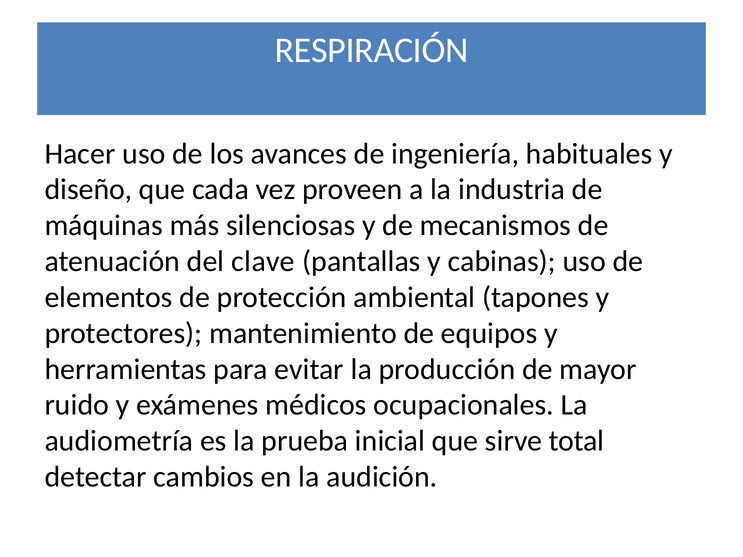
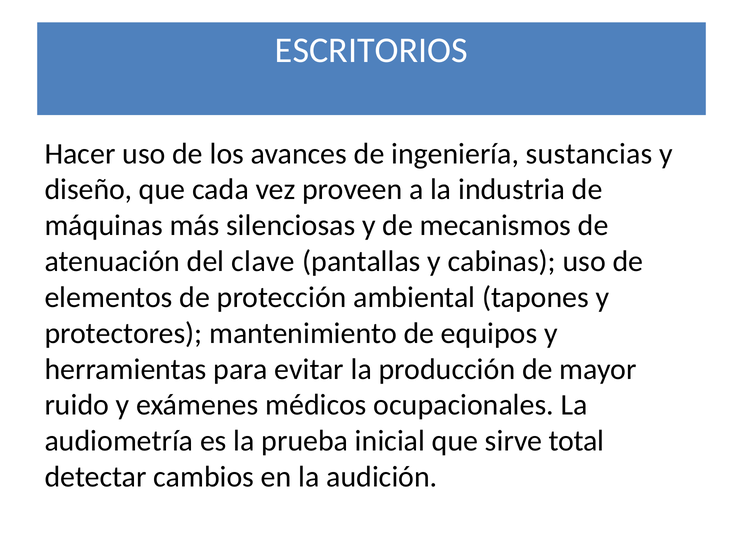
RESPIRACIÓN: RESPIRACIÓN -> ESCRITORIOS (371, 50)
habituales: habituales -> sustancias (589, 154)
